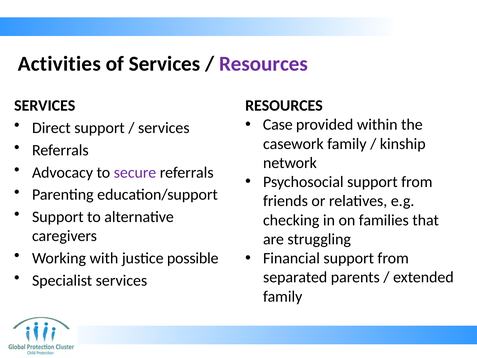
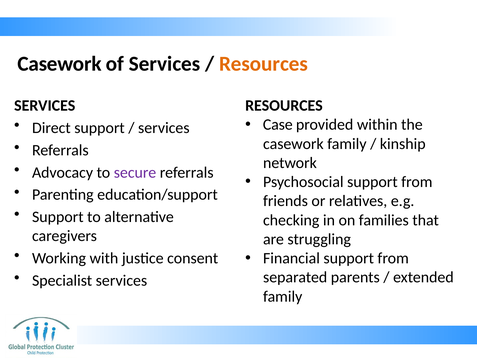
Activities: Activities -> Casework (60, 64)
Resources colour: purple -> orange (264, 64)
possible: possible -> consent (193, 258)
